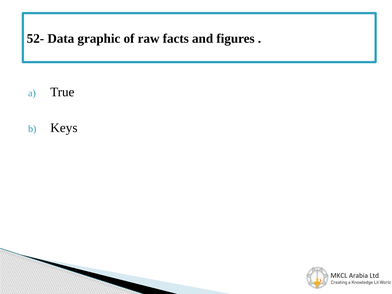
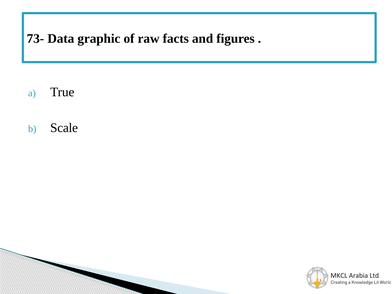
52-: 52- -> 73- (35, 38)
Keys: Keys -> Scale (64, 128)
